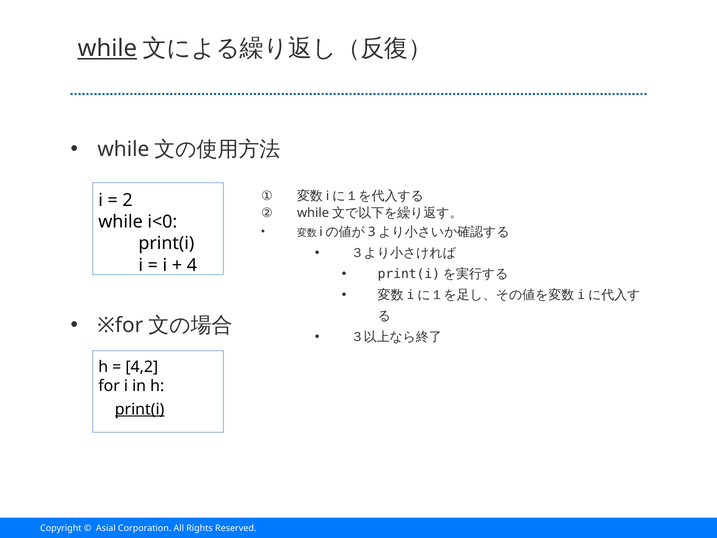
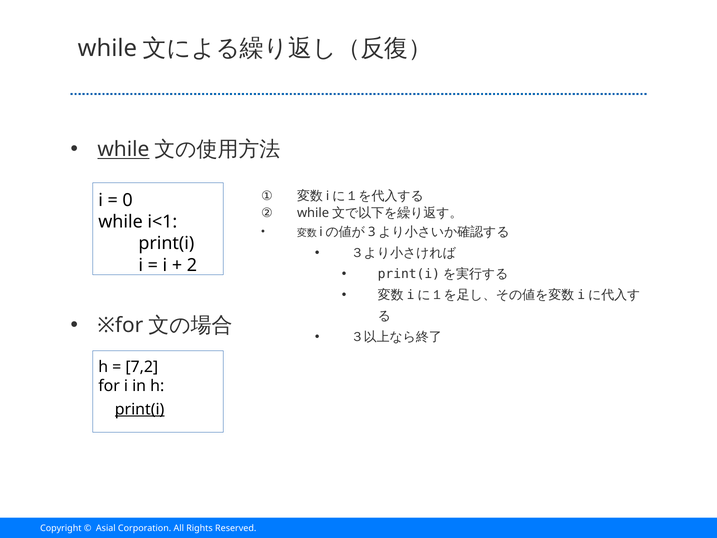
while underline: present -> none (107, 48)
while underline: none -> present (123, 150)
2: 2 -> 0 (128, 200)
i<0: i<0 -> i<1 (162, 222)
4: 4 -> 2 (192, 265)
4,2: 4,2 -> 7,2 (142, 367)
